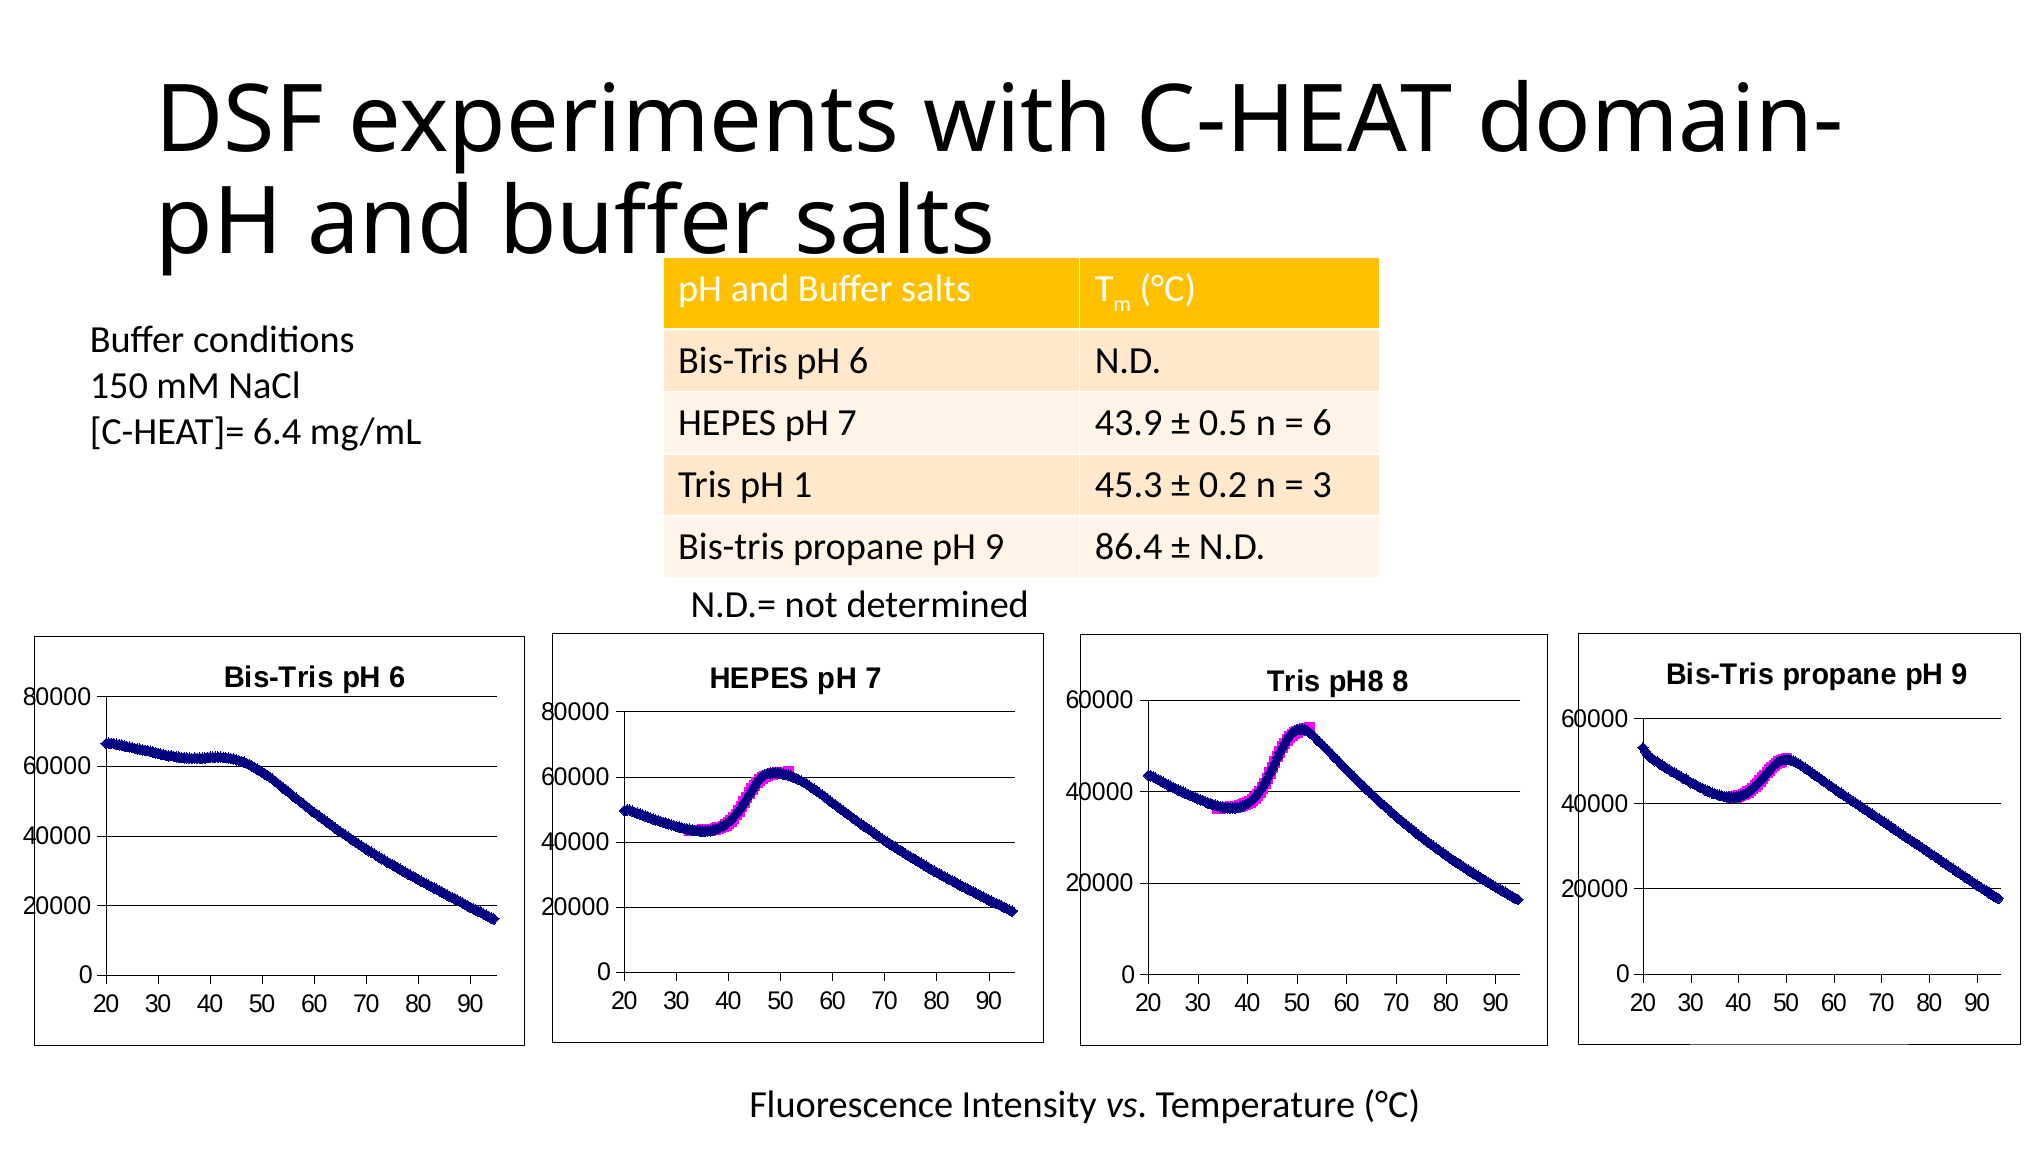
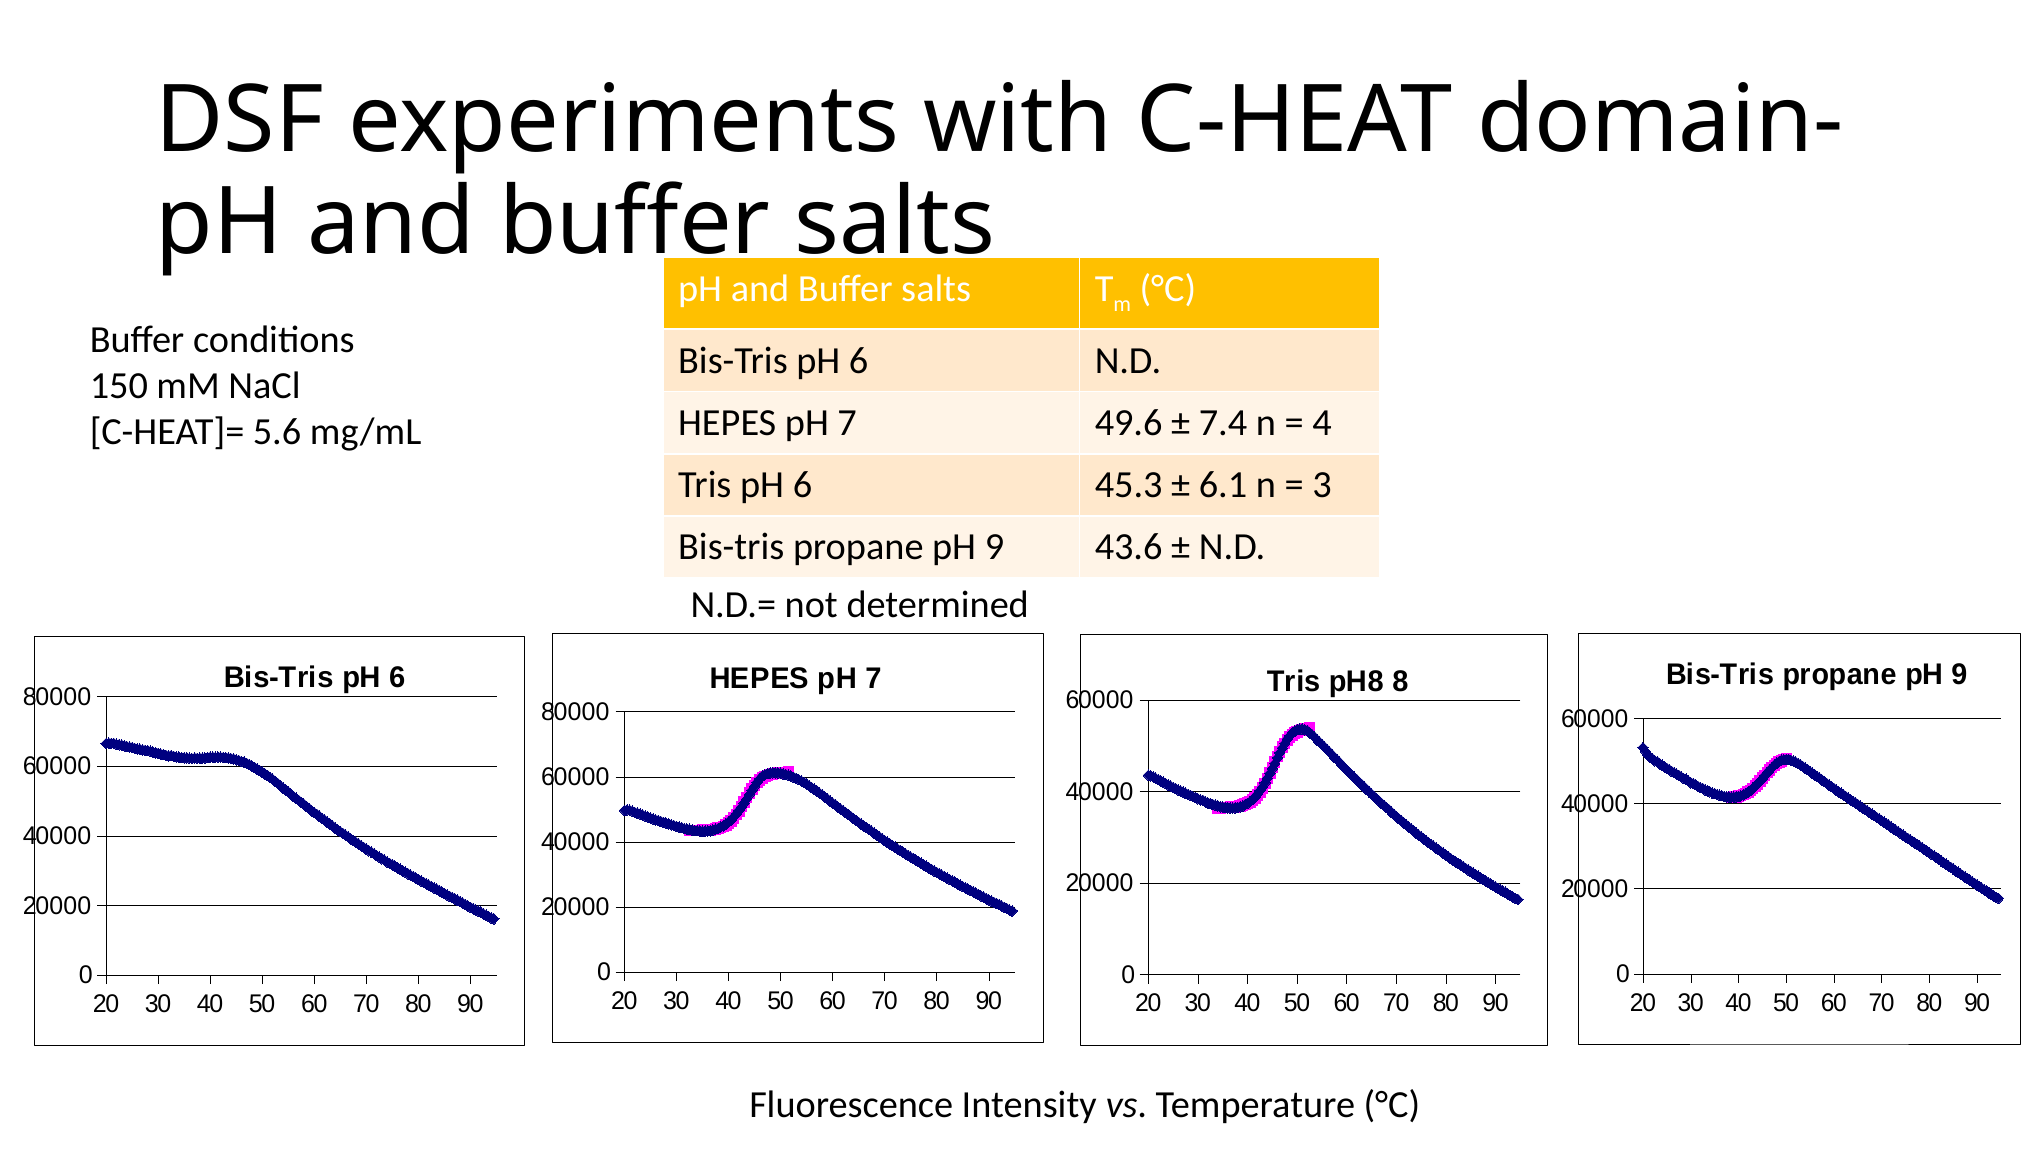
43.9: 43.9 -> 49.6 (1129, 423)
0.5: 0.5 -> 7.4 (1223, 423)
6: 6 -> 4 (1322, 423)
6.4: 6.4 -> 5.6 (277, 431)
Tris pH 1: 1 -> 6 (802, 485)
0.2: 0.2 -> 6.1 (1223, 485)
86.4: 86.4 -> 43.6 (1129, 547)
